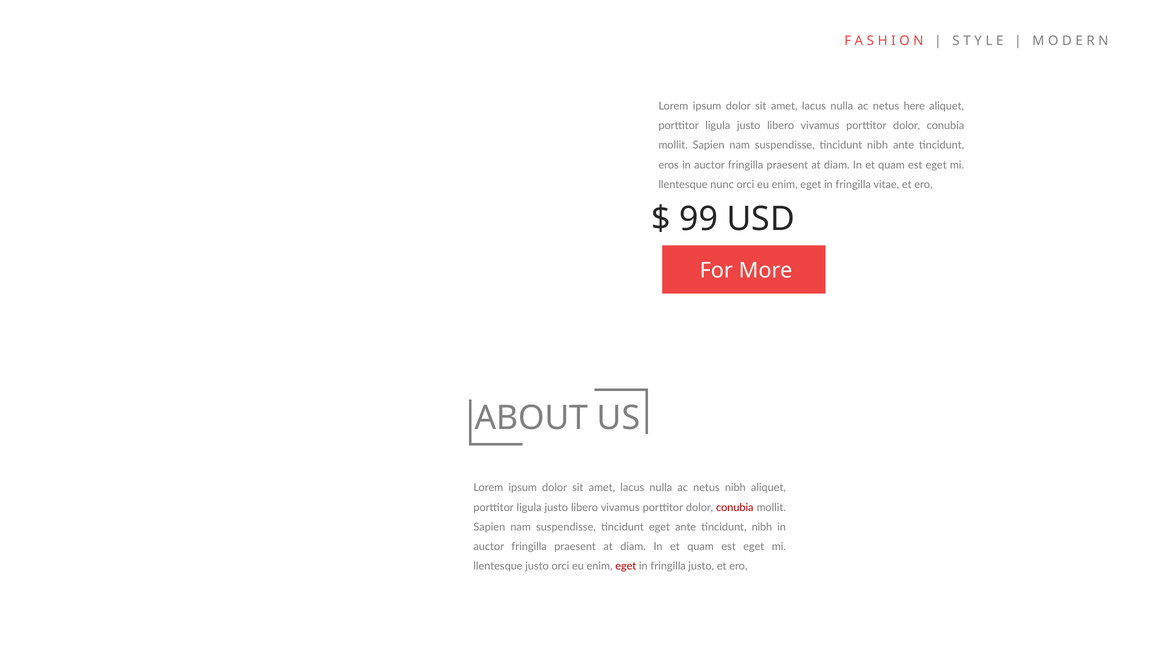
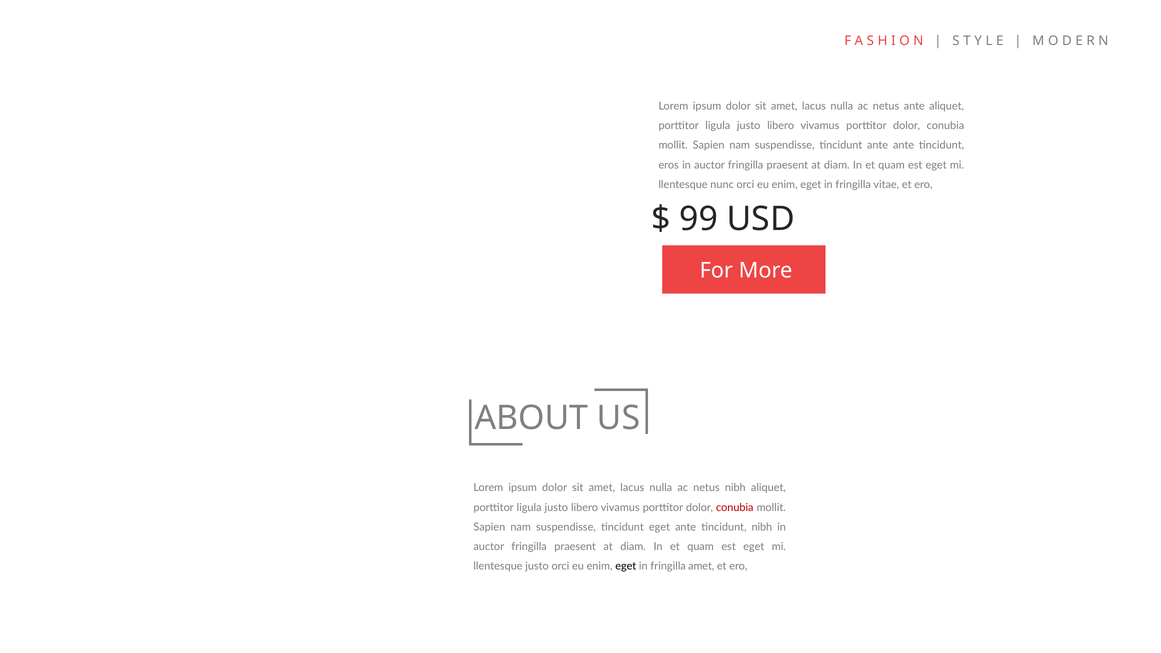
netus here: here -> ante (914, 106)
suspendisse tincidunt nibh: nibh -> ante (878, 145)
eget colour: red -> black (626, 566)
fringilla justo: justo -> amet (701, 566)
